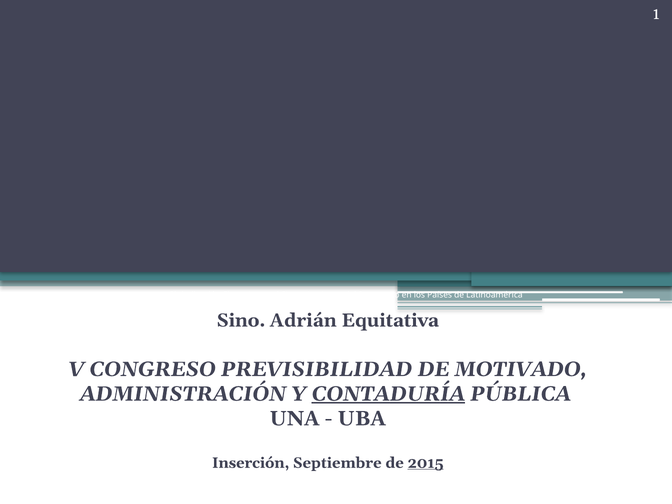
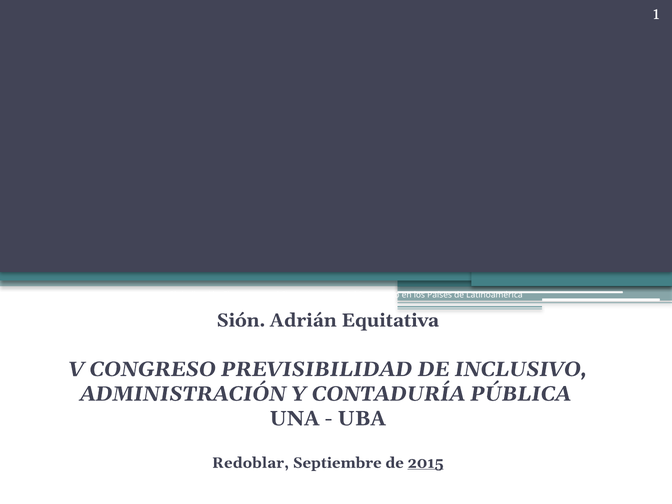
Sino: Sino -> Sión (241, 320)
MOTIVADO: MOTIVADO -> INCLUSIVO (521, 369)
CONTADURÍA underline: present -> none (388, 394)
Inserción: Inserción -> Redoblar (251, 463)
